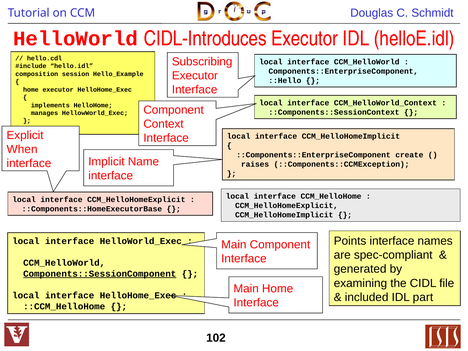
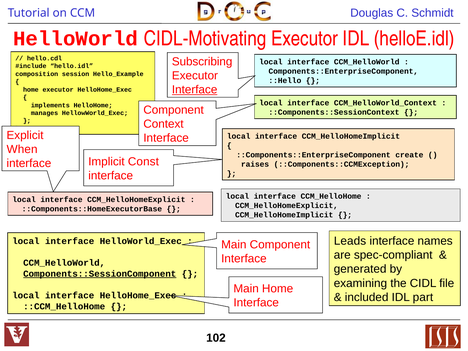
CIDL-Introduces: CIDL-Introduces -> CIDL-Motivating (205, 38)
Interface underline: none -> present (195, 90)
Name: Name -> Const (143, 162)
Points: Points -> Leads (350, 241)
